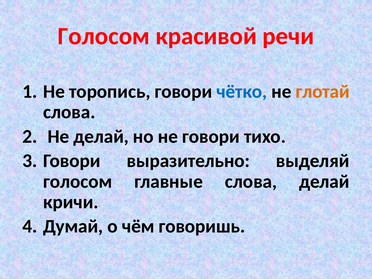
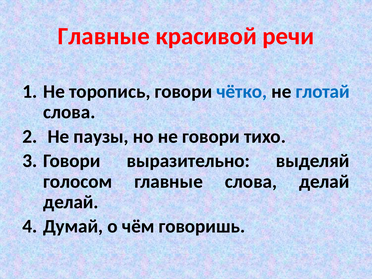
Голосом: Голосом -> Главные (104, 36)
глотай colour: orange -> blue (323, 92)
Не делай: делай -> паузы (101, 136)
кричи: кричи -> делай (71, 202)
